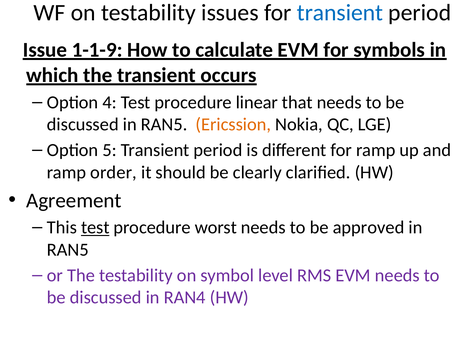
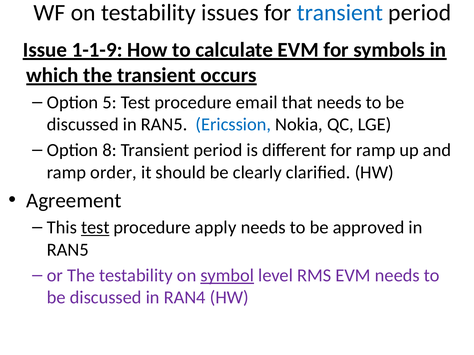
4: 4 -> 5 (110, 102)
linear: linear -> email (257, 102)
Ericssion colour: orange -> blue (233, 125)
5: 5 -> 8 (110, 150)
worst: worst -> apply (216, 228)
symbol underline: none -> present (227, 276)
